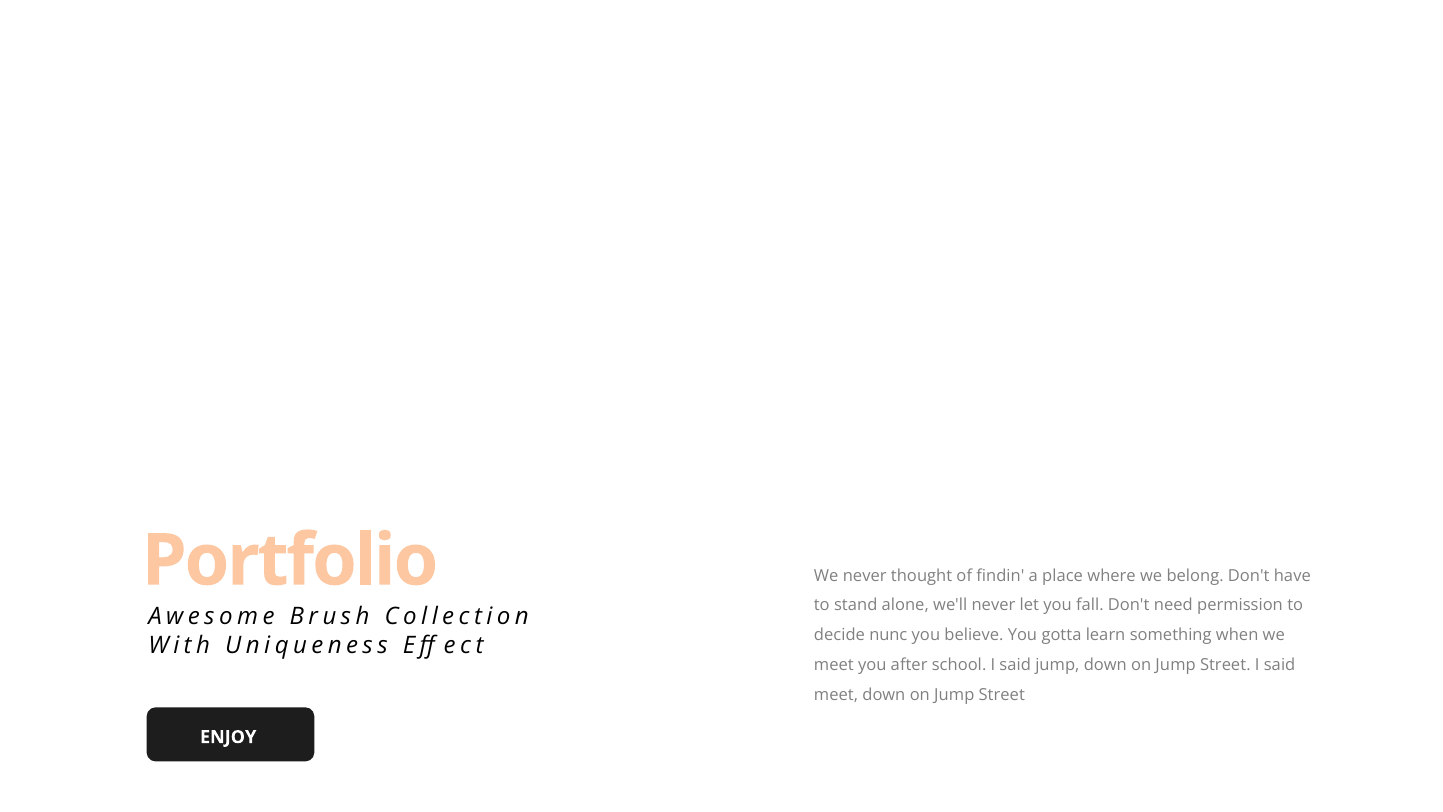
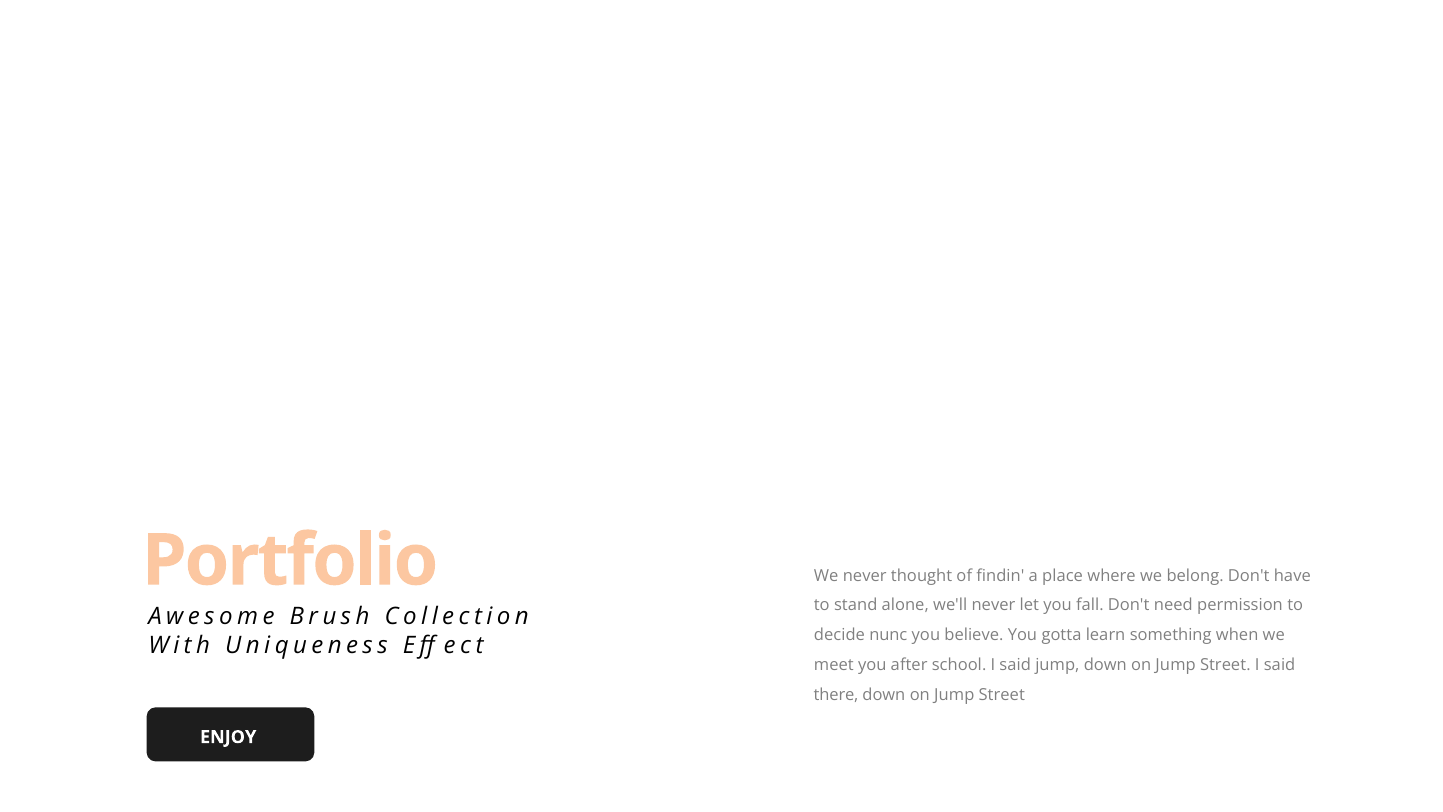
meet: meet -> there (836, 694)
